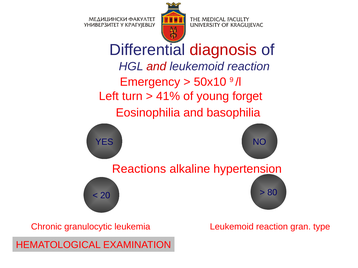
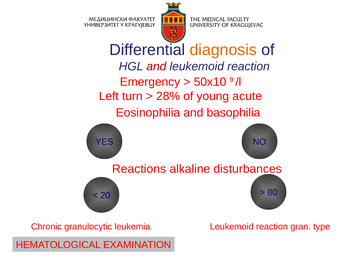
diagnosis colour: red -> orange (223, 50)
41%: 41% -> 28% (168, 96)
forget: forget -> acute (247, 96)
hypertension: hypertension -> disturbances (248, 169)
